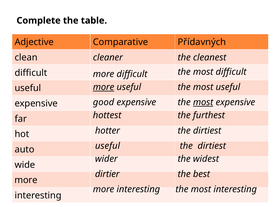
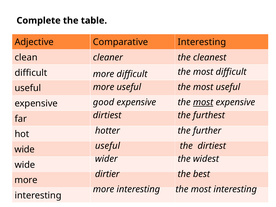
Comparative Přídavných: Přídavných -> Interesting (202, 42)
more underline: present -> none (104, 87)
hottest: hottest -> dirtiest (107, 115)
dirtiest: dirtiest -> further (207, 131)
auto: auto -> wide (25, 149)
